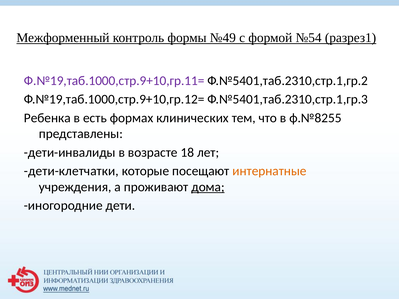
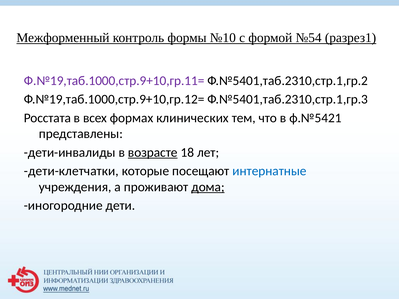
№49: №49 -> №10 (223, 38)
Ребенка: Ребенка -> Росстата (47, 118)
есть: есть -> всех (95, 118)
ф.№8255: ф.№8255 -> ф.№5421 (315, 118)
возрасте underline: none -> present (153, 153)
интернатные colour: orange -> blue (269, 171)
